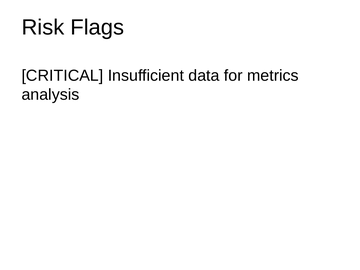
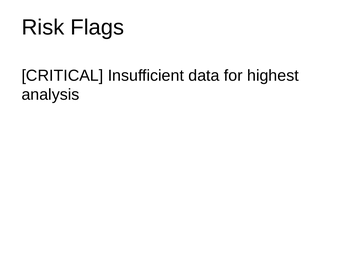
metrics: metrics -> highest (273, 75)
